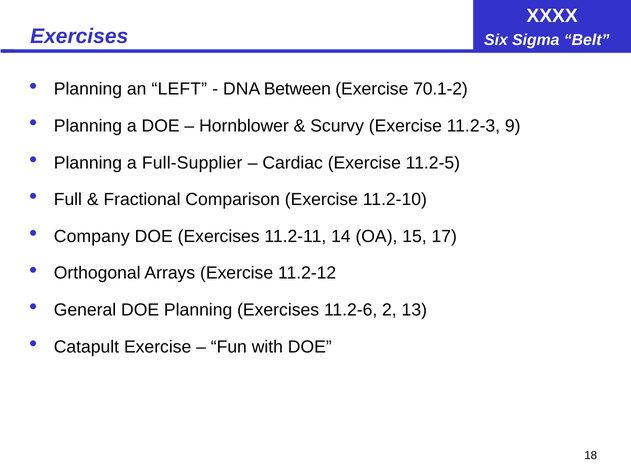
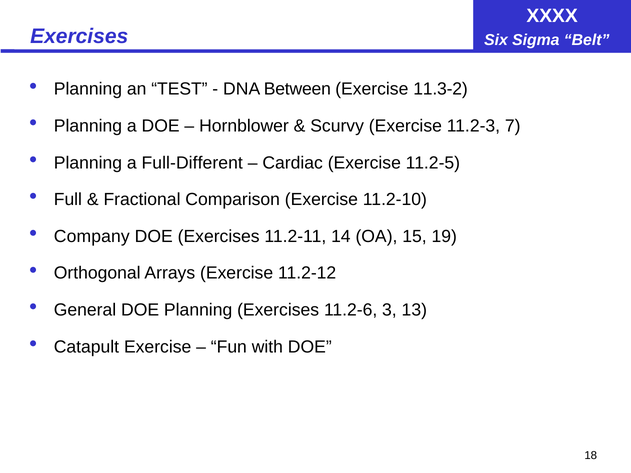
LEFT: LEFT -> TEST (179, 89)
70.1-2: 70.1-2 -> 11.3-2 (441, 89)
9: 9 -> 7 (513, 126)
Full-Supplier: Full-Supplier -> Full-Different (192, 163)
17: 17 -> 19 (444, 236)
2: 2 -> 3 (389, 310)
